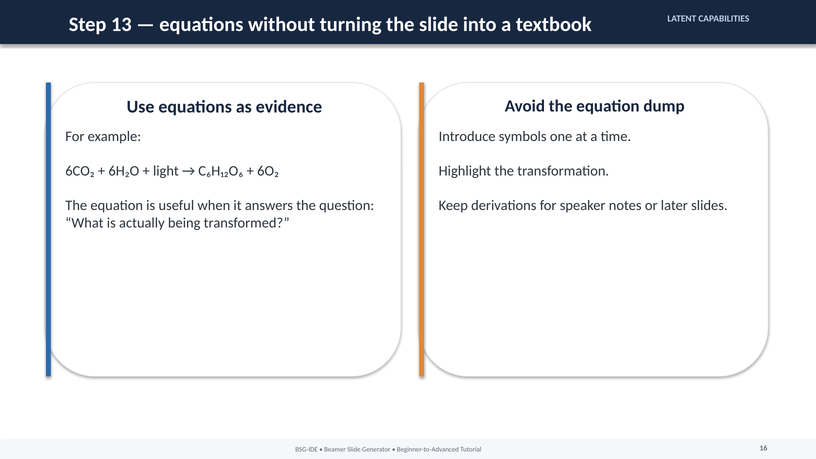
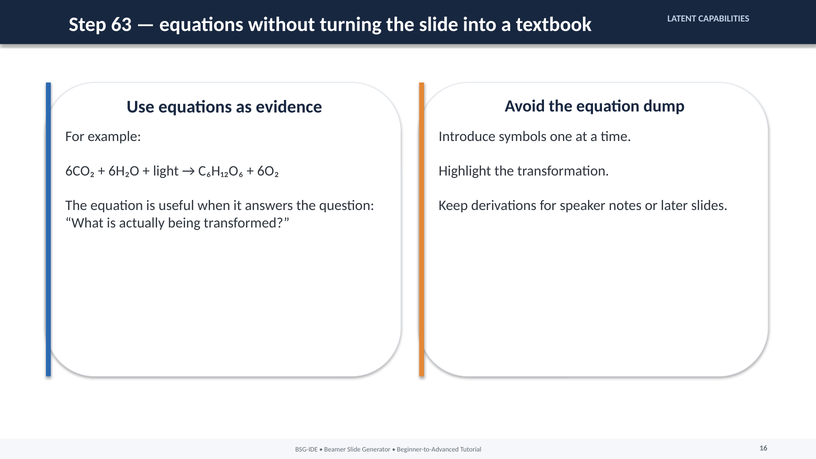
13: 13 -> 63 (121, 25)
